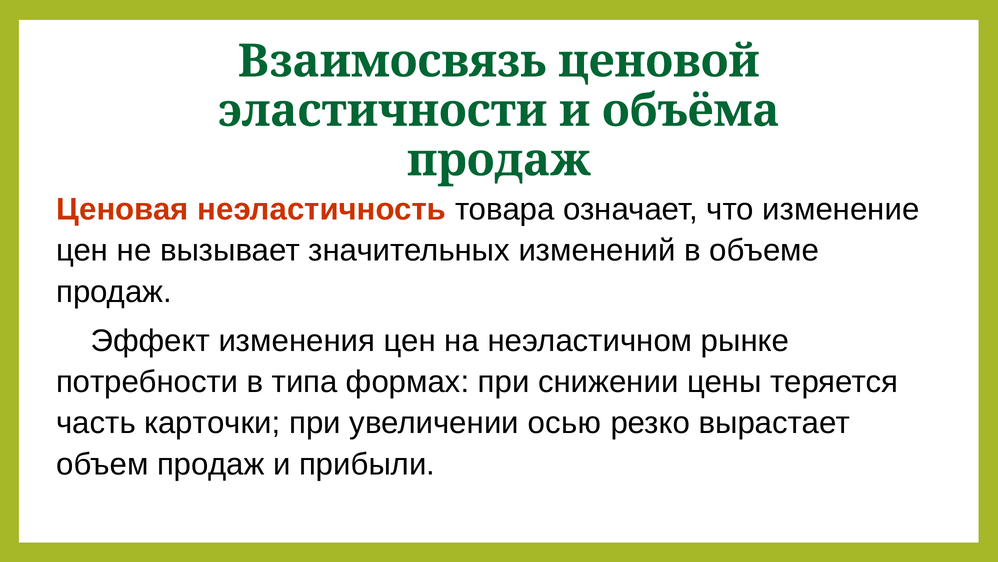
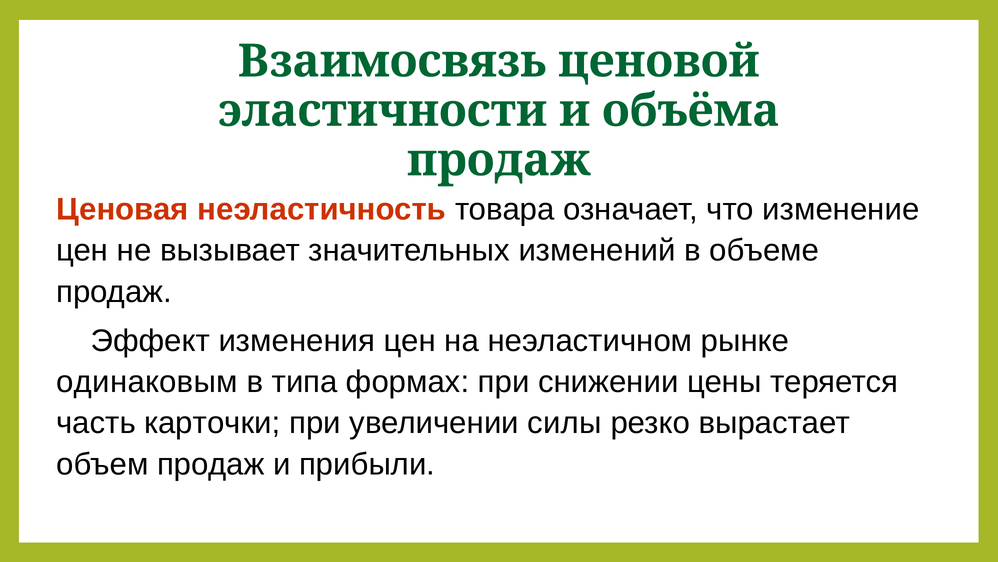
потребности: потребности -> одинаковым (147, 382)
осью: осью -> силы (565, 423)
